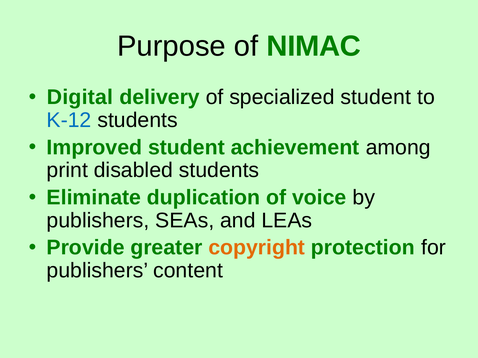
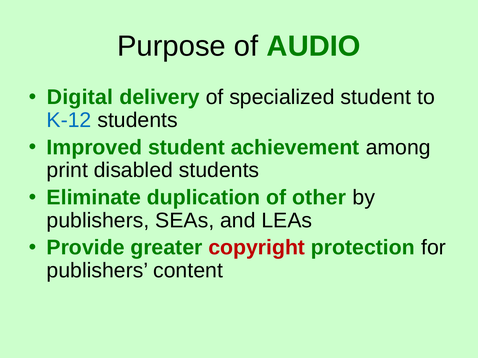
NIMAC: NIMAC -> AUDIO (314, 46)
voice: voice -> other (319, 198)
copyright colour: orange -> red (257, 248)
